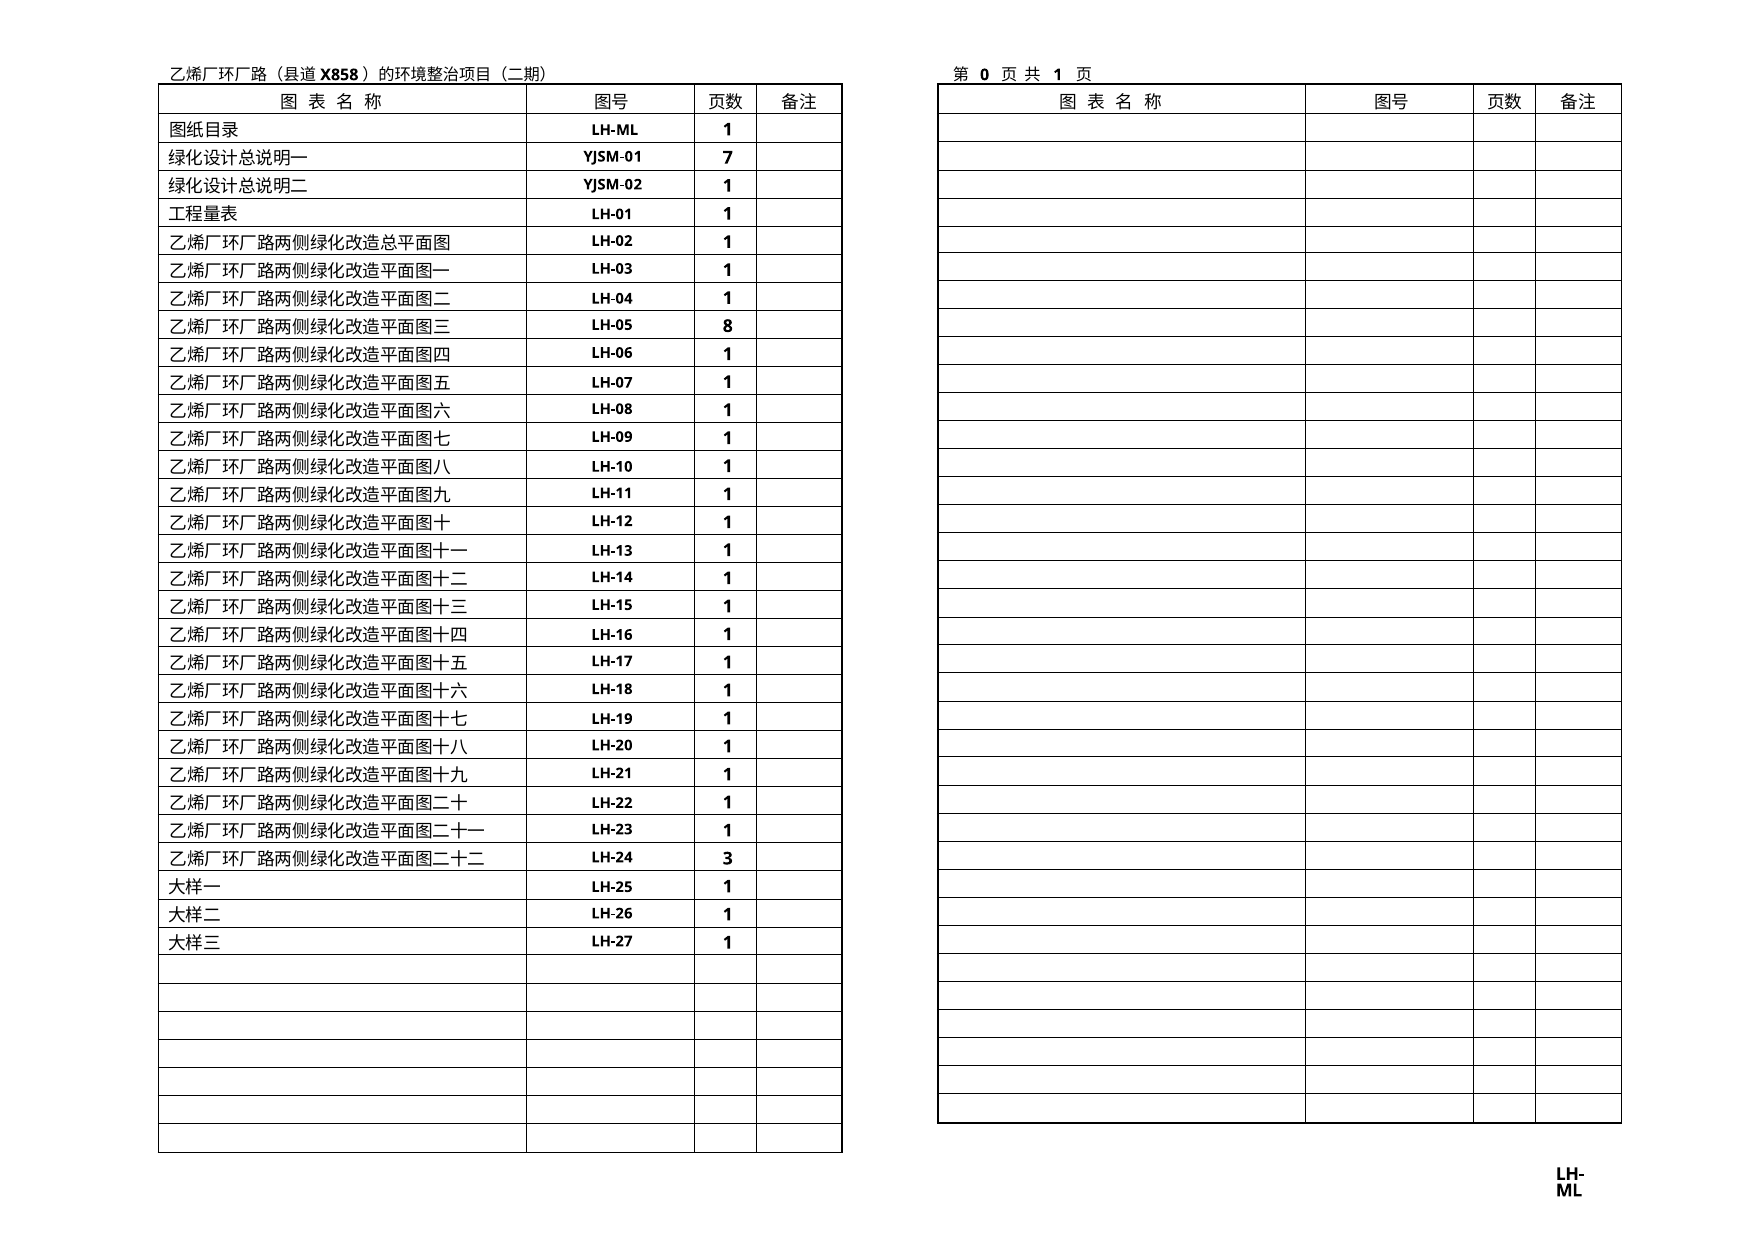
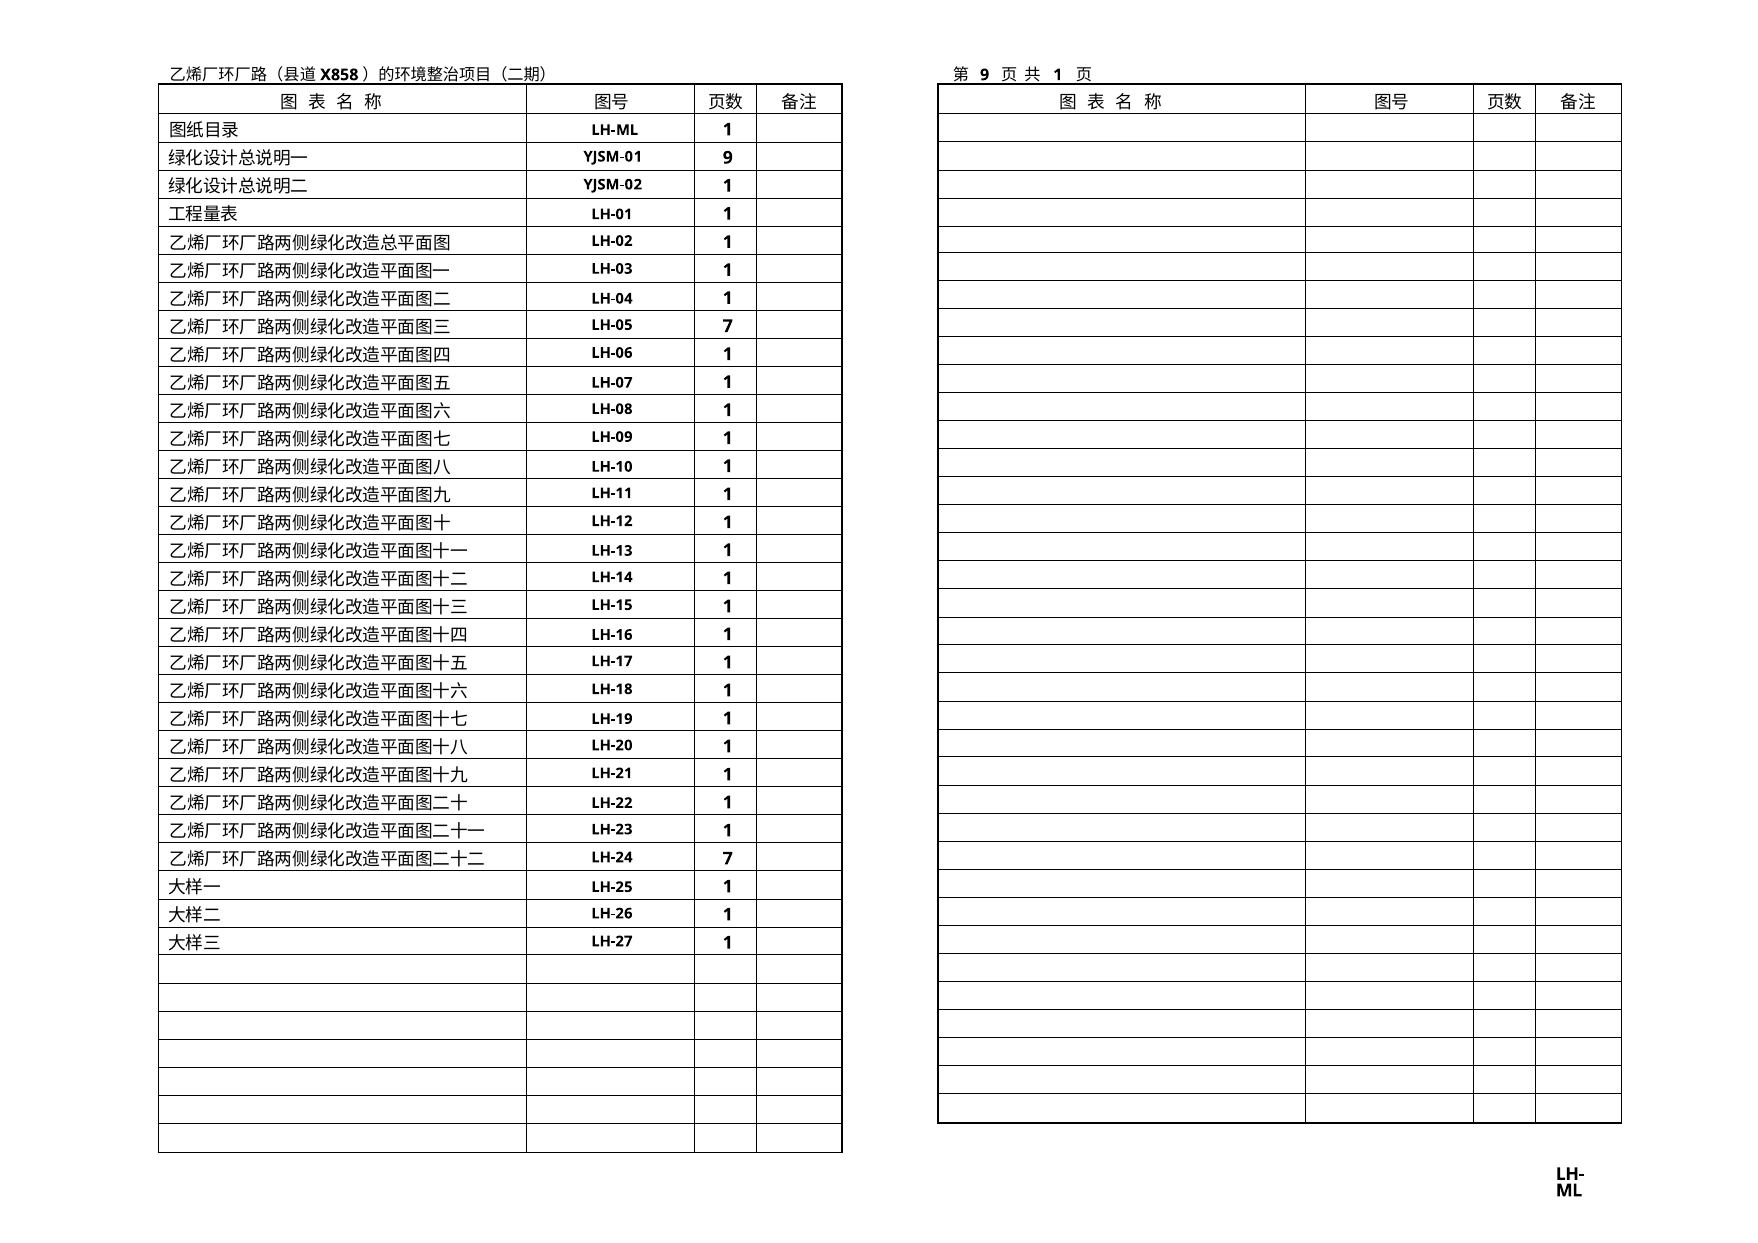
0: 0 -> 9 (985, 75)
YJSM-01 7: 7 -> 9 (728, 158)
LH-05 8: 8 -> 7 (728, 326)
LH-24 3: 3 -> 7 (728, 859)
